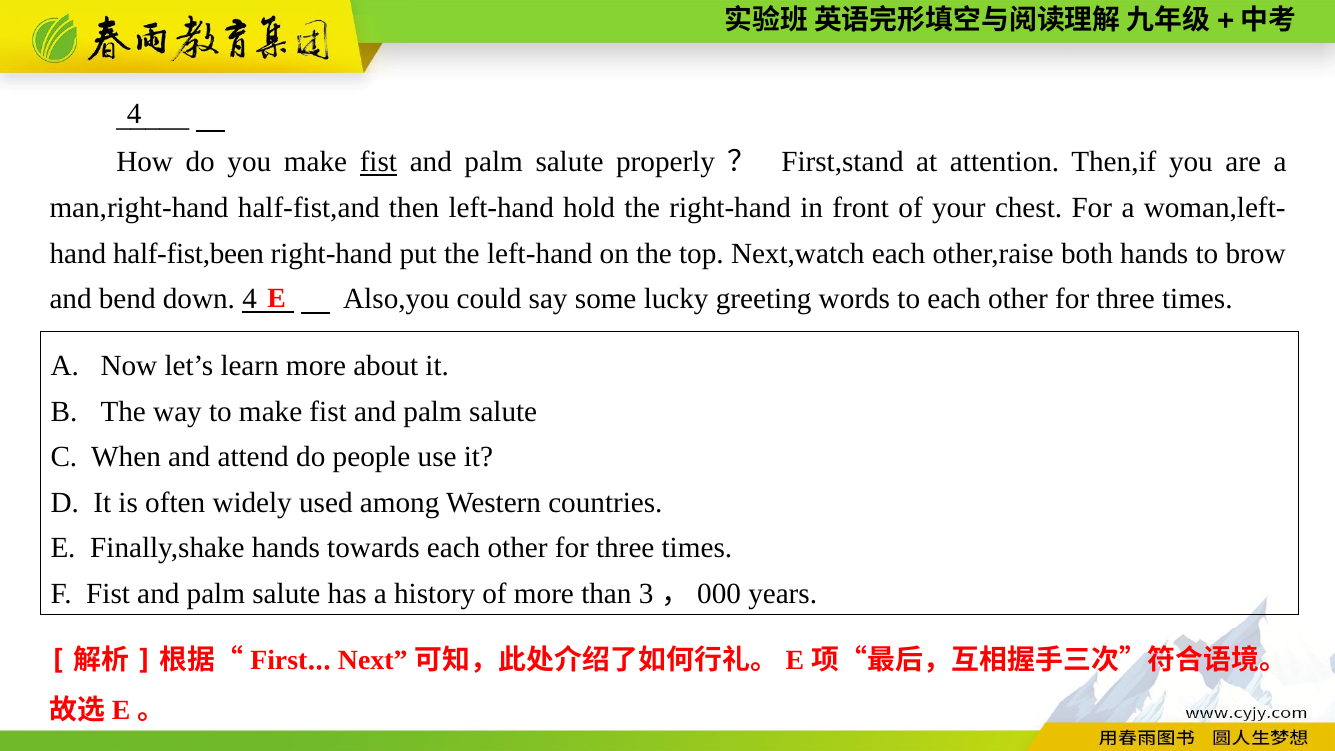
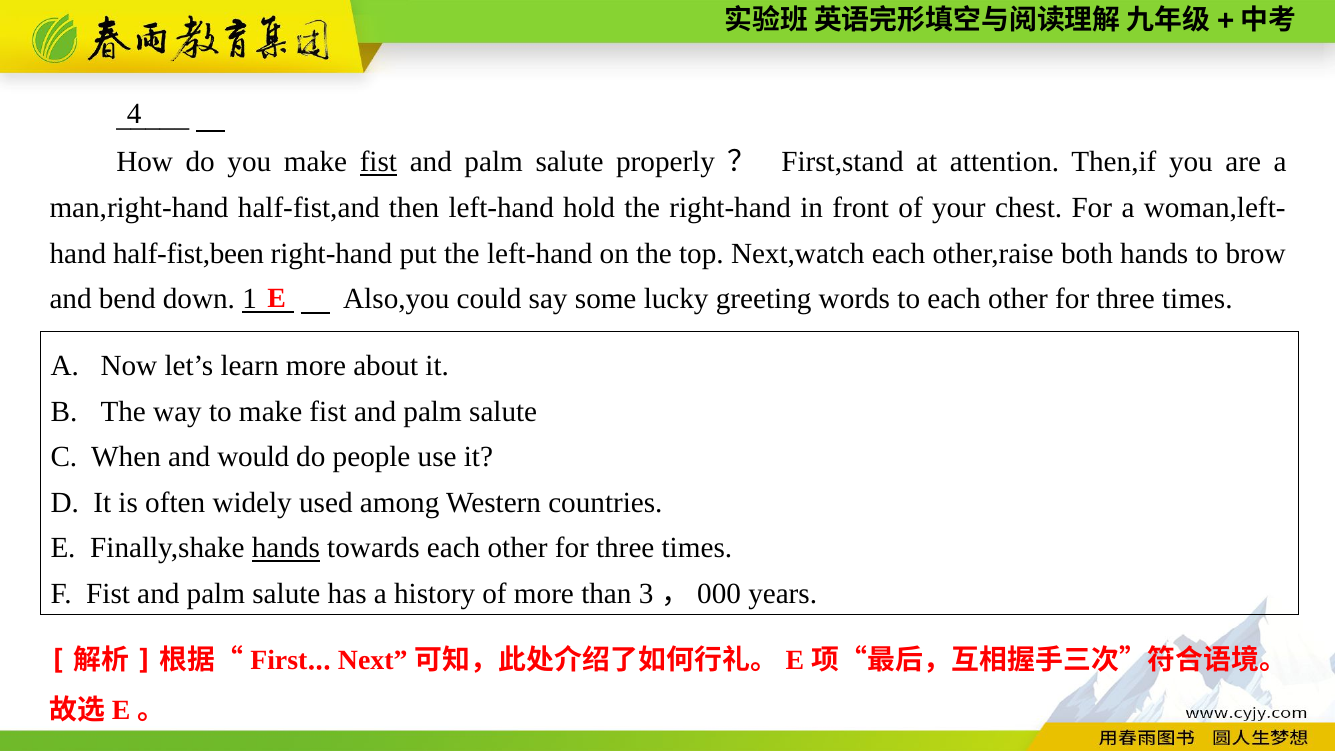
down 4: 4 -> 1 (250, 299)
attend: attend -> would (253, 457)
hands underline: none -> present (286, 548)
